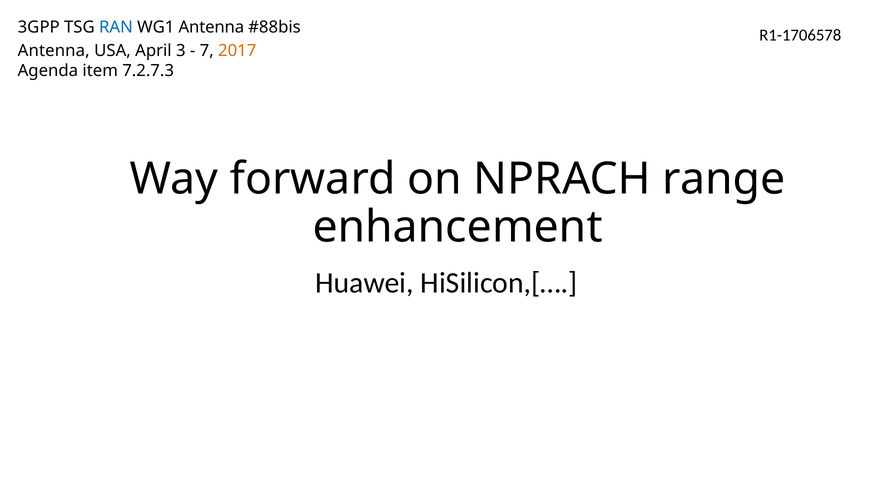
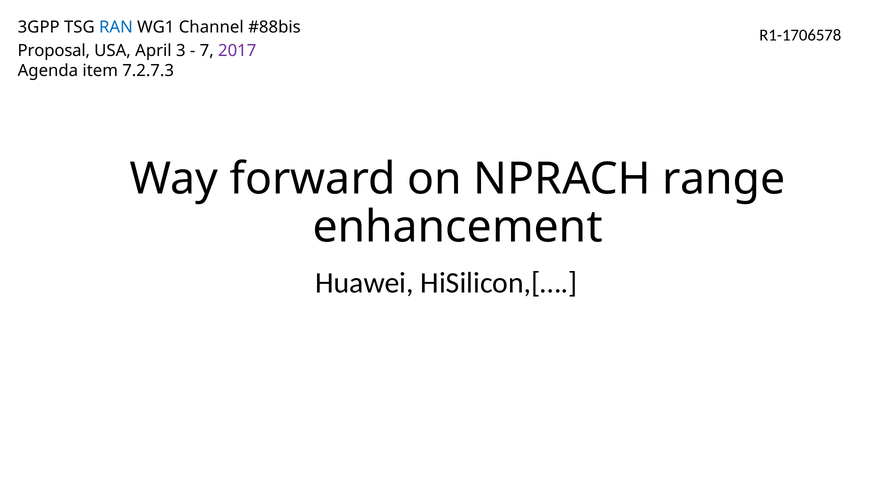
WG1 Antenna: Antenna -> Channel (211, 27)
Antenna: Antenna -> Proposal (54, 51)
2017 colour: orange -> purple (237, 51)
